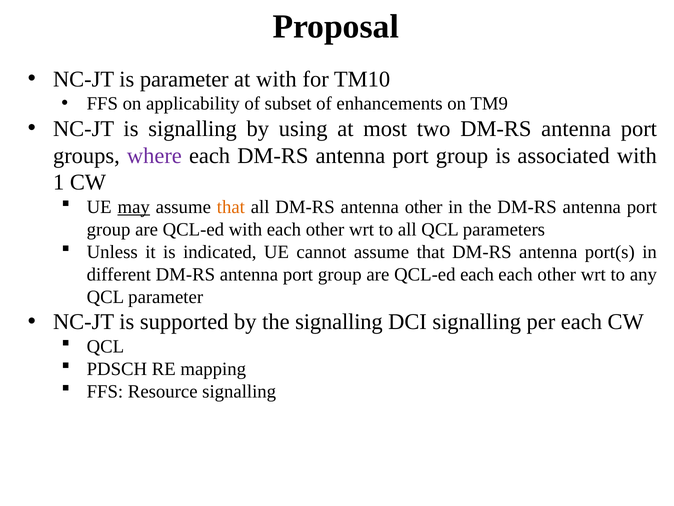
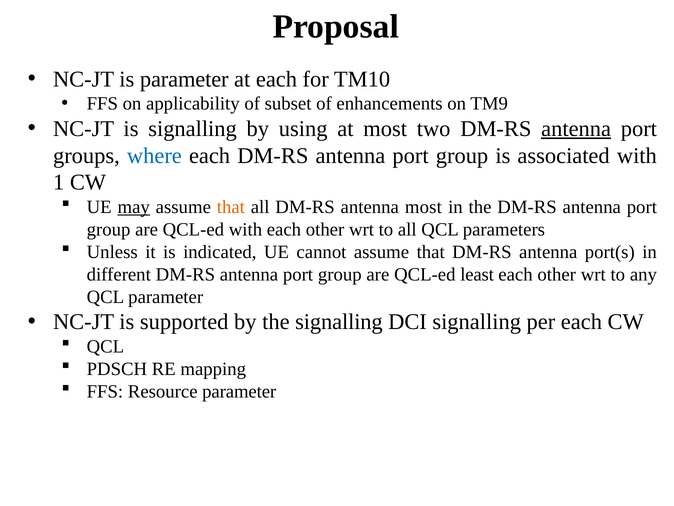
at with: with -> each (276, 79)
antenna underline: none -> present (576, 128)
where colour: purple -> blue (154, 155)
antenna other: other -> most (423, 207)
QCL-ed each: each -> least (477, 274)
Resource signalling: signalling -> parameter (239, 391)
